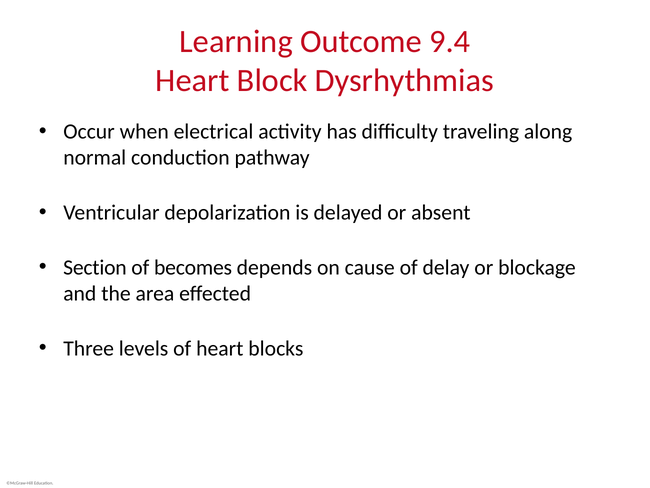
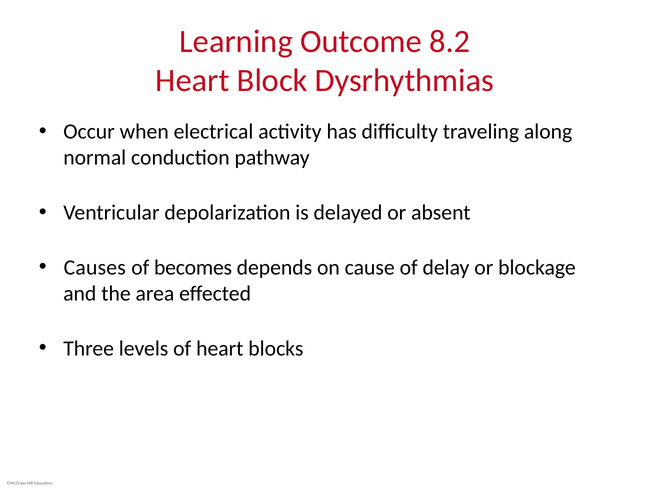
9.4: 9.4 -> 8.2 (450, 41)
Section: Section -> Causes (95, 267)
